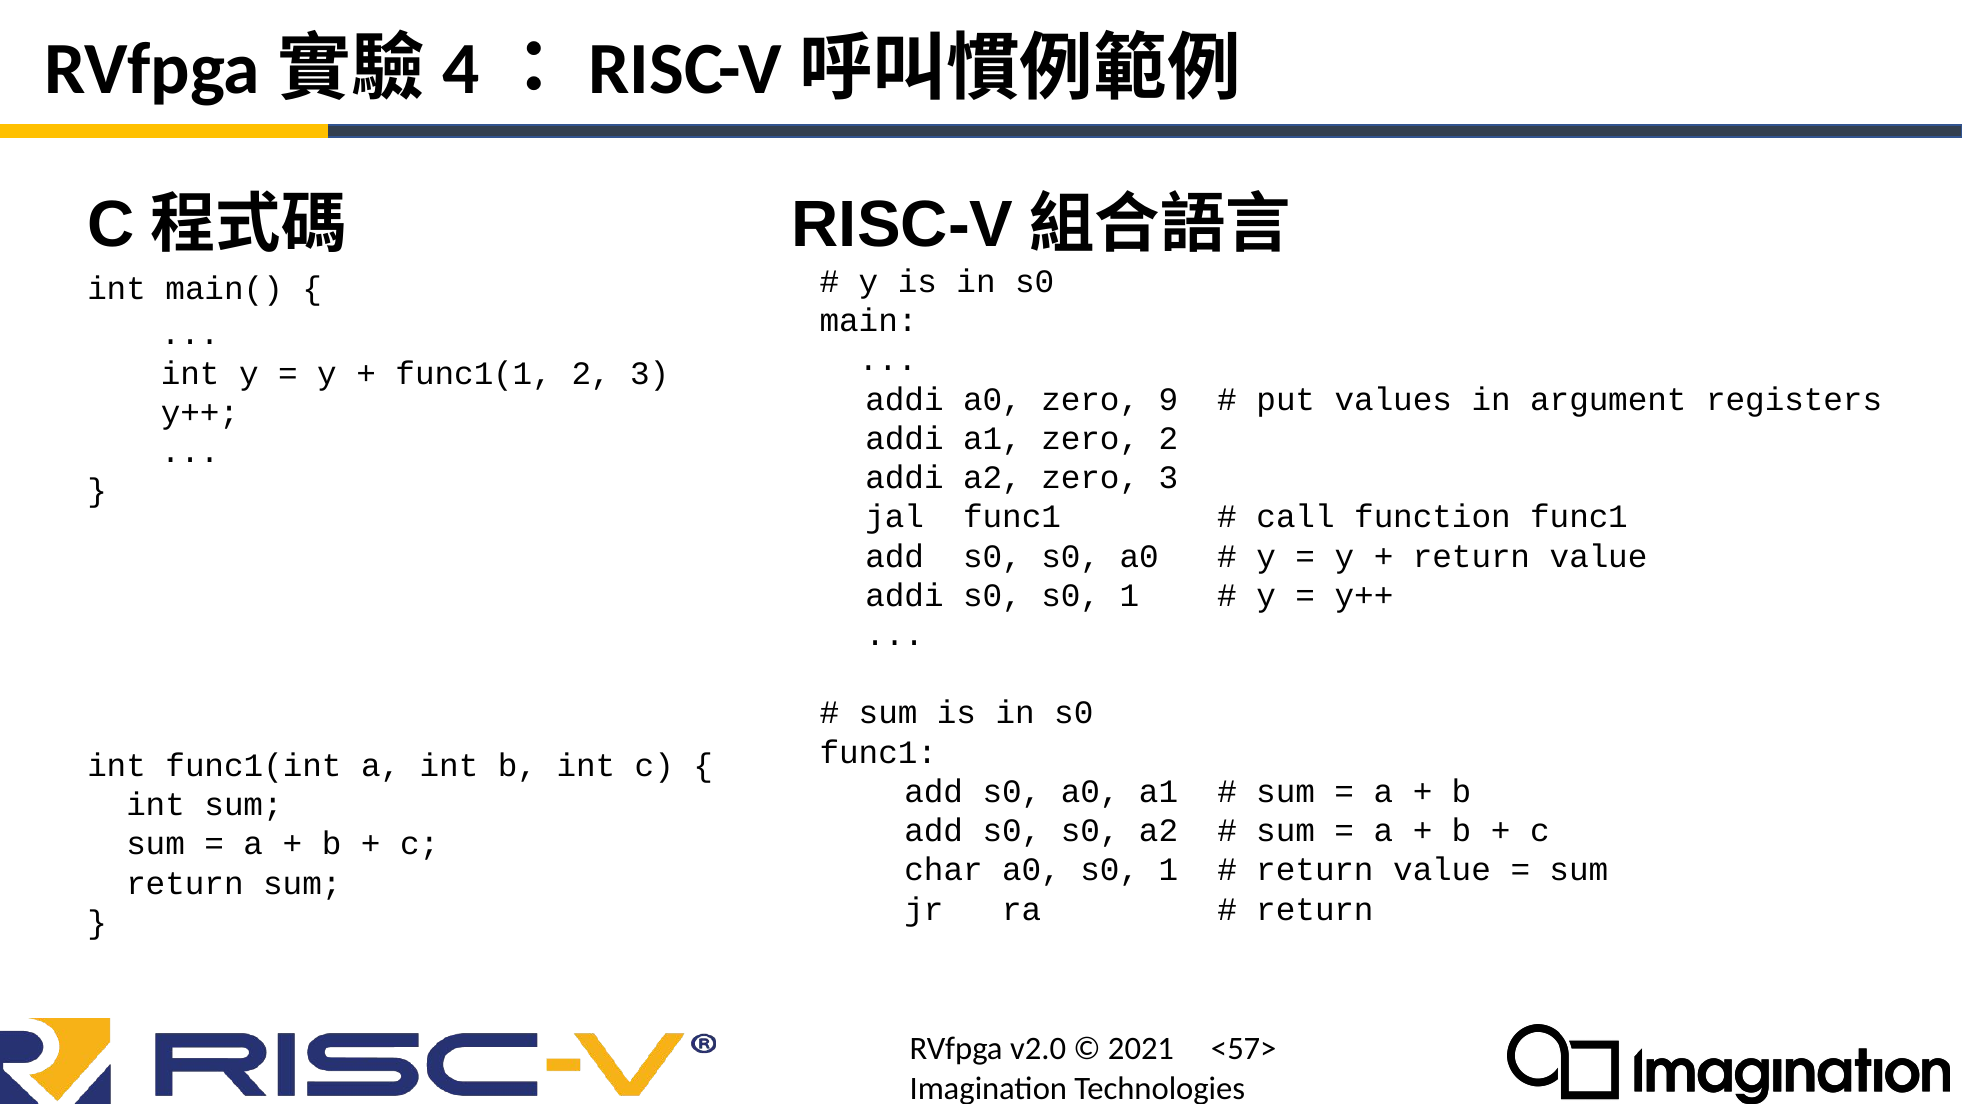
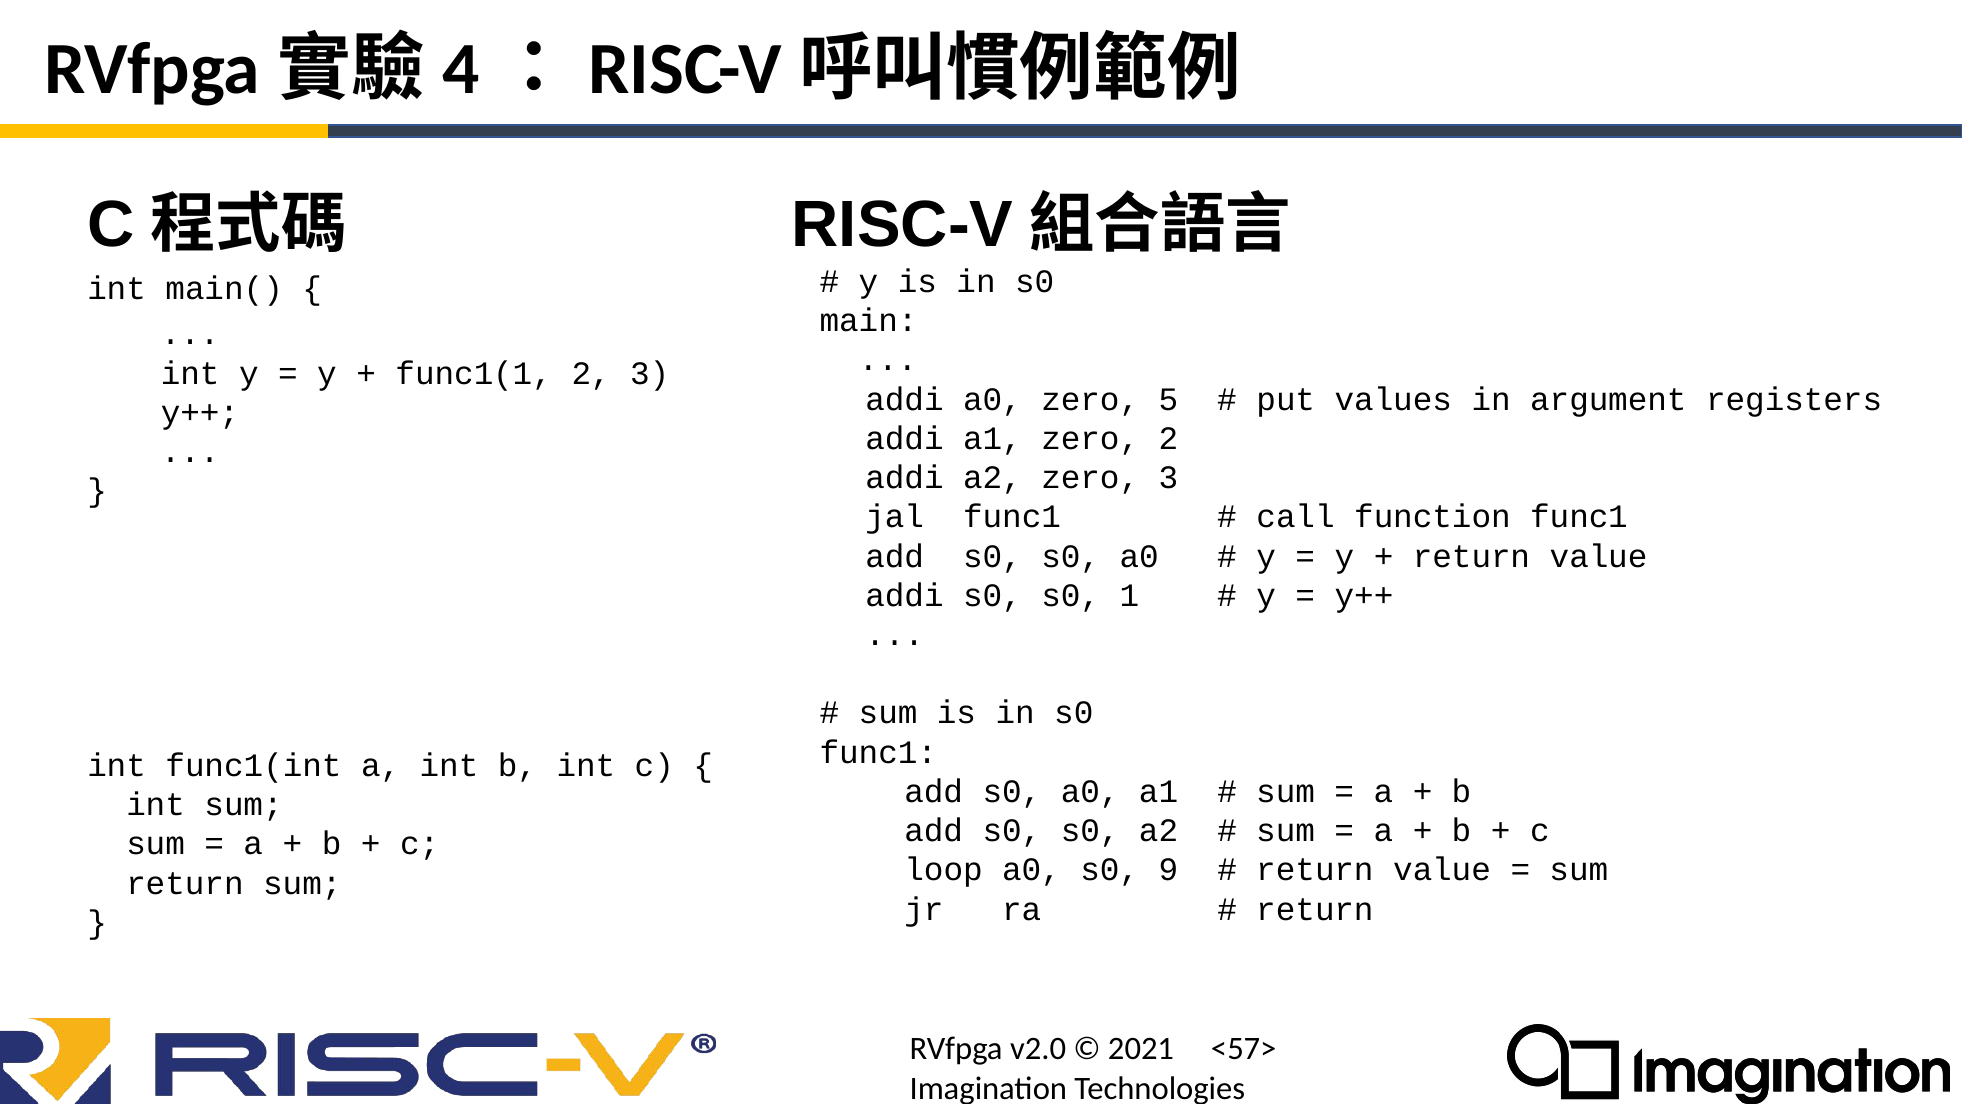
9: 9 -> 5 (1168, 399)
char: char -> loop (944, 870)
a0 s0 1: 1 -> 9 (1168, 870)
